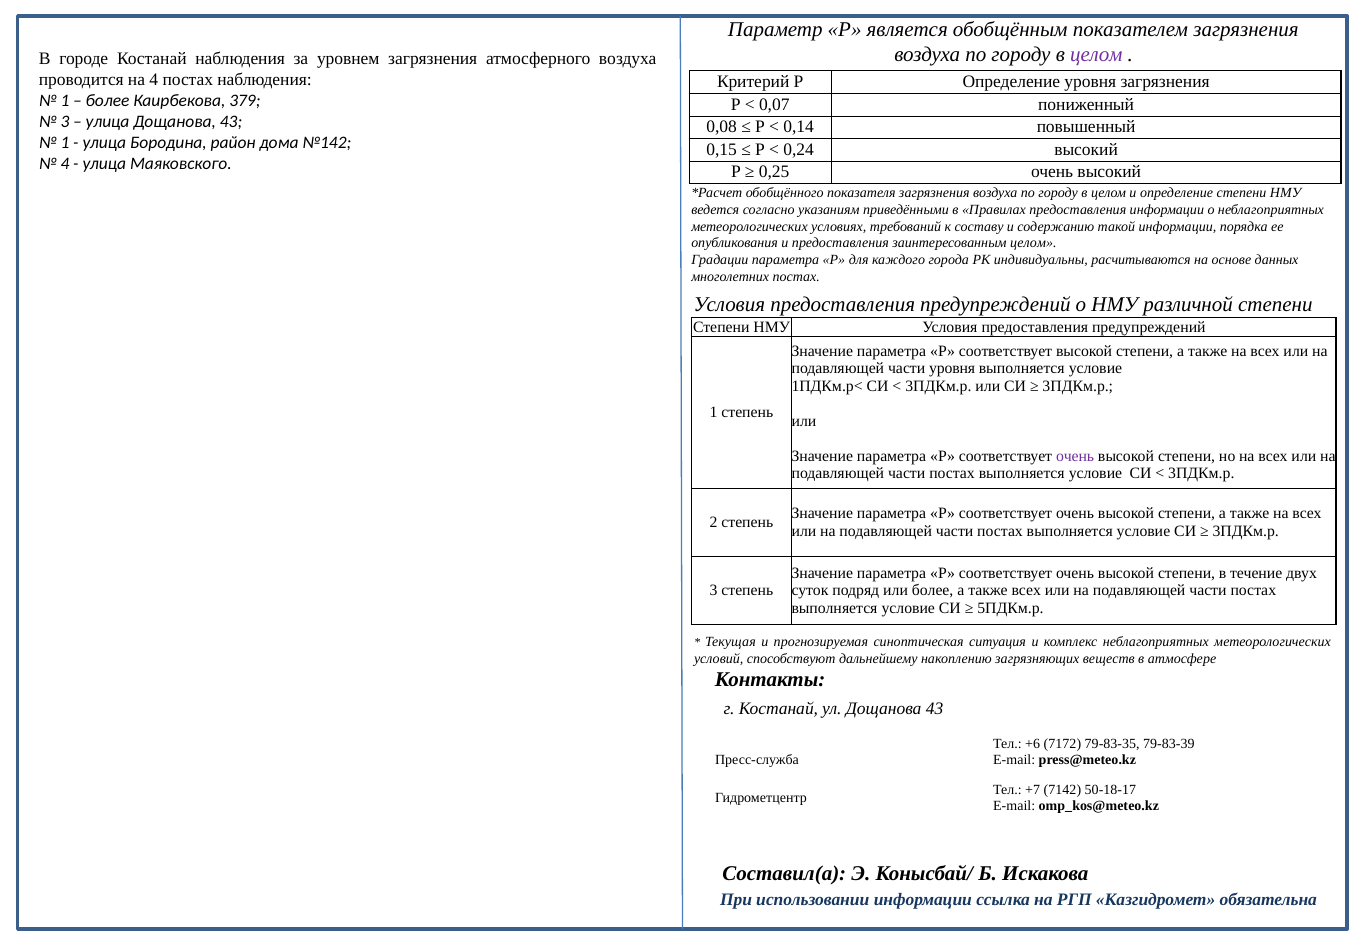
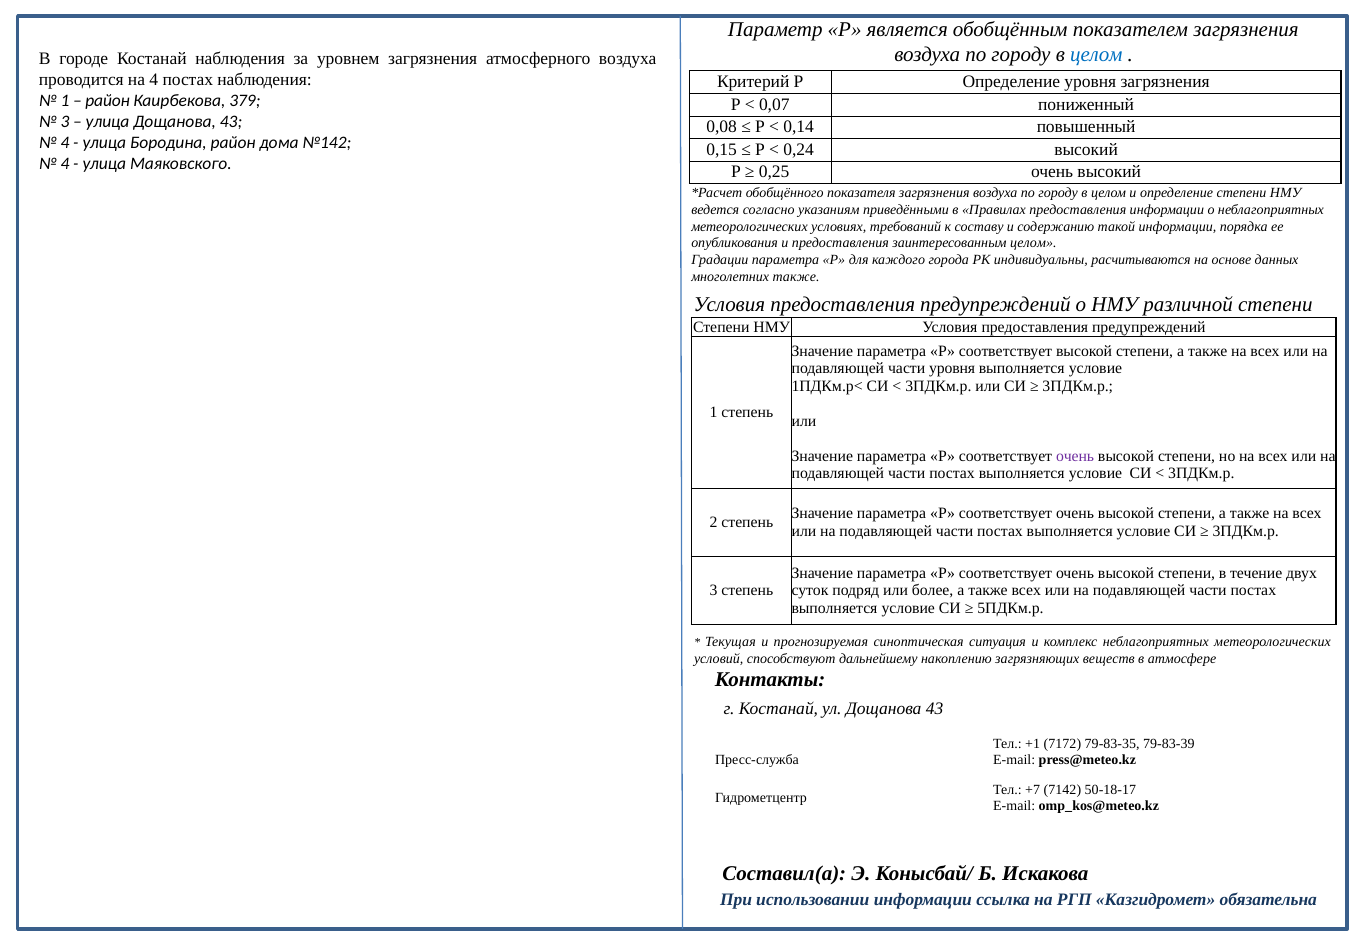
целом colour: purple -> blue (1096, 55)
более: более -> район (108, 101)
1: 1 -> 4 (65, 143)
многолетних постах: постах -> также (796, 277)
+6: +6 -> +1 (1033, 744)
